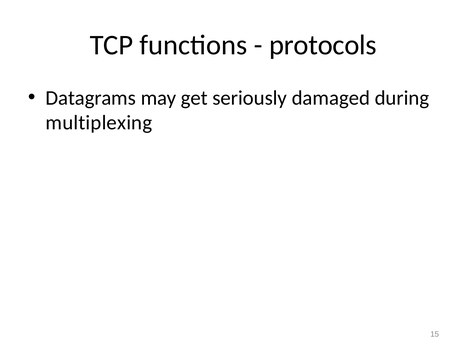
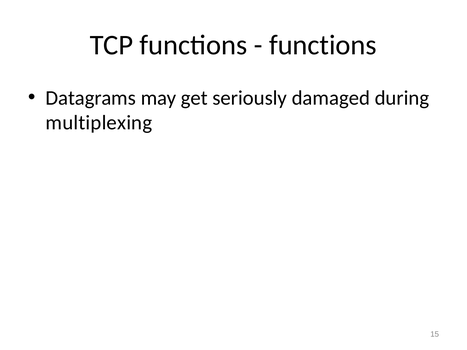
protocols: protocols -> functions (323, 45)
